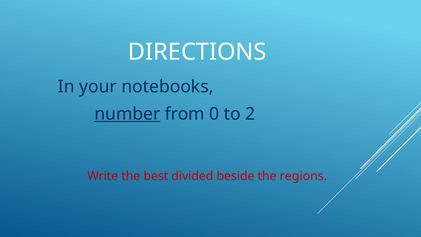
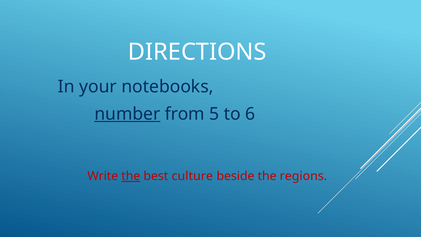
0: 0 -> 5 (214, 114)
2: 2 -> 6 (250, 114)
the underline: none -> present (131, 176)
divided: divided -> culture (192, 176)
